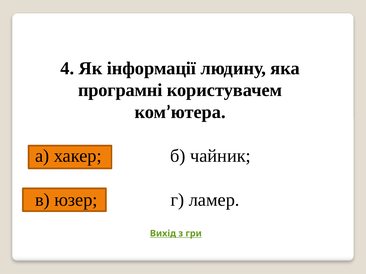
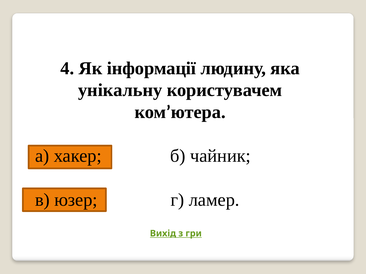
програмні: програмні -> унікальну (120, 90)
